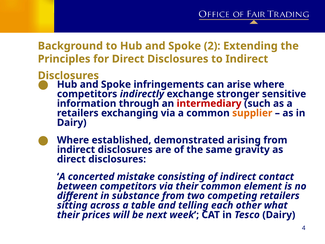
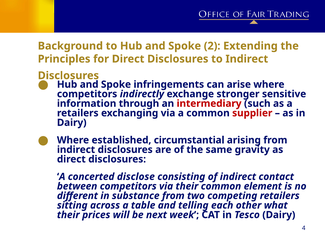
supplier colour: orange -> red (252, 113)
demonstrated: demonstrated -> circumstantial (189, 140)
mistake: mistake -> disclose (136, 176)
